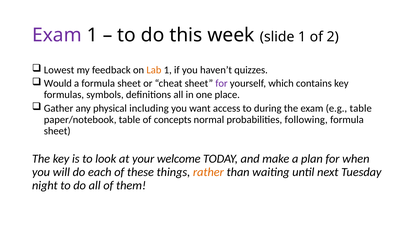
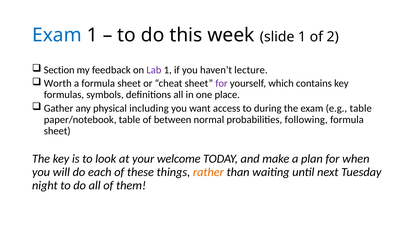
Exam colour: purple -> blue (57, 35)
Lowest: Lowest -> Section (59, 70)
Lab colour: orange -> purple (154, 70)
quizzes: quizzes -> lecture (251, 70)
Would: Would -> Worth (58, 84)
concepts: concepts -> between (173, 120)
